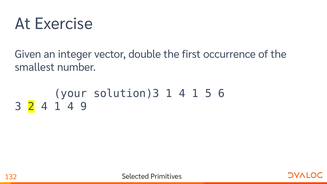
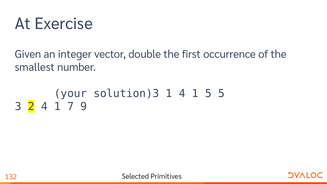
5 6: 6 -> 5 (221, 93)
4 1 4: 4 -> 7 (71, 107)
